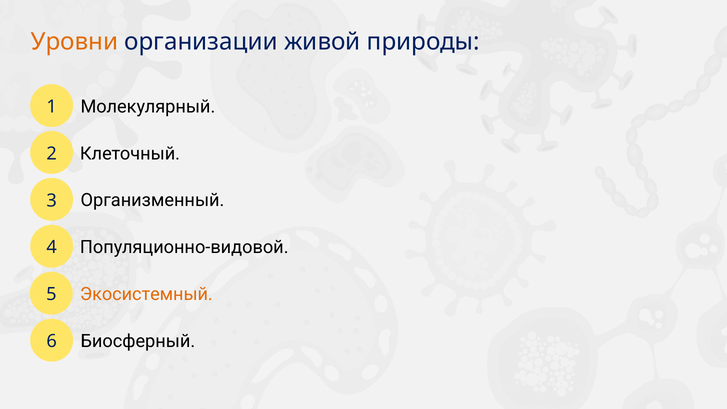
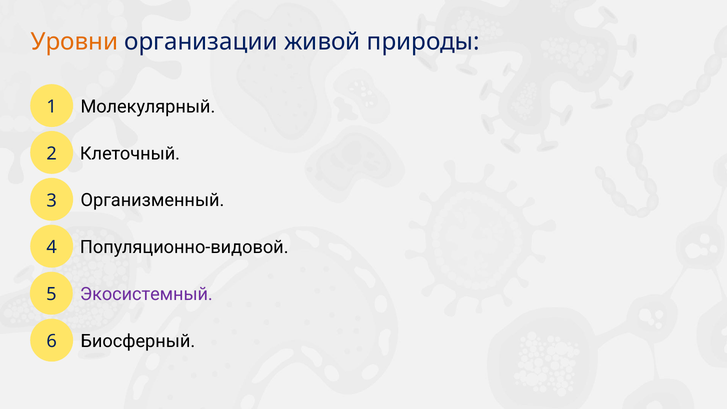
Экосистемный colour: orange -> purple (146, 294)
